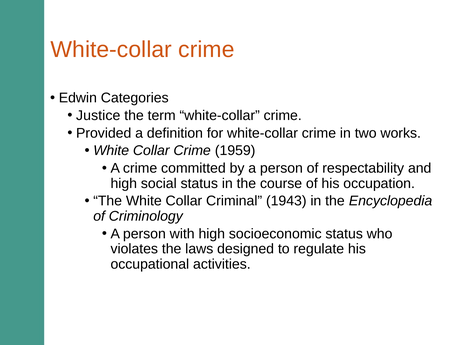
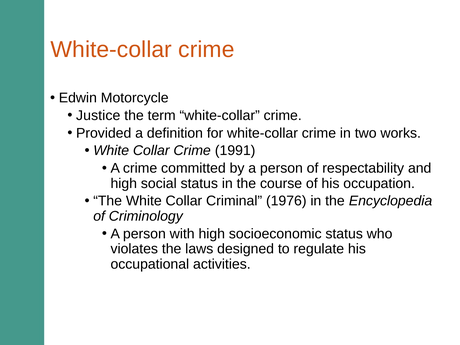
Categories: Categories -> Motorcycle (135, 98)
1959: 1959 -> 1991 (235, 151)
1943: 1943 -> 1976 (286, 201)
